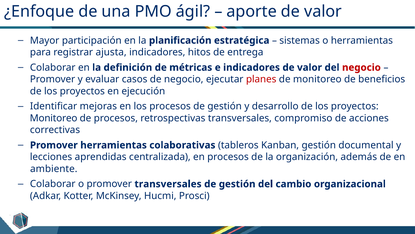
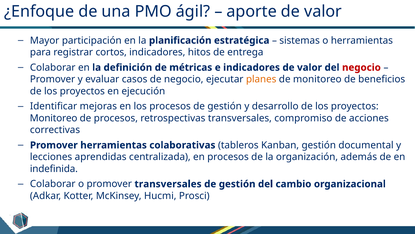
ajusta: ajusta -> cortos (111, 52)
planes colour: red -> orange (261, 79)
ambiente: ambiente -> indefinida (54, 168)
